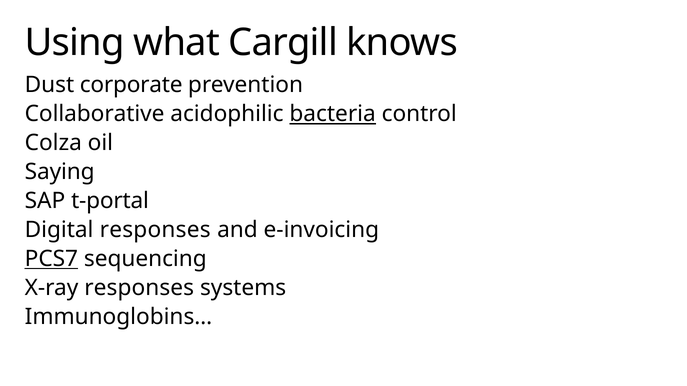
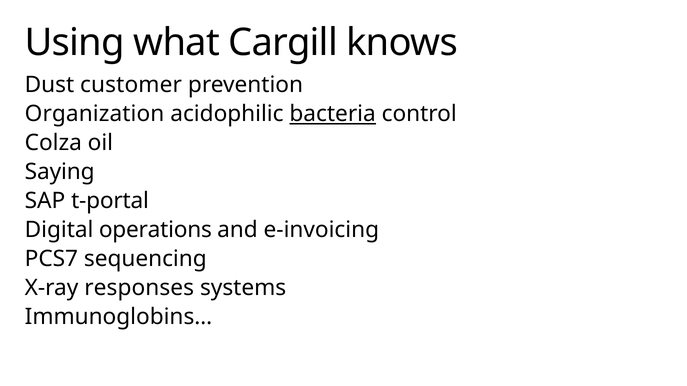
corporate: corporate -> customer (131, 85)
Collaborative: Collaborative -> Organization (95, 114)
Digital responses: responses -> operations (155, 230)
PCS7 underline: present -> none (51, 259)
